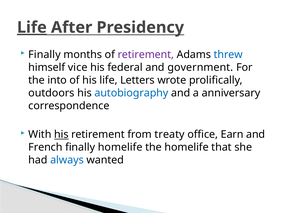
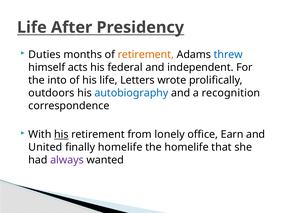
Life underline: present -> none (32, 27)
Finally: Finally -> Duties (45, 55)
retirement colour: purple -> orange (146, 55)
vice: vice -> acts (78, 67)
government: government -> independent (200, 67)
anniversary: anniversary -> recognition (231, 93)
treaty: treaty -> lonely (170, 134)
French: French -> United (45, 147)
always colour: blue -> purple (67, 160)
